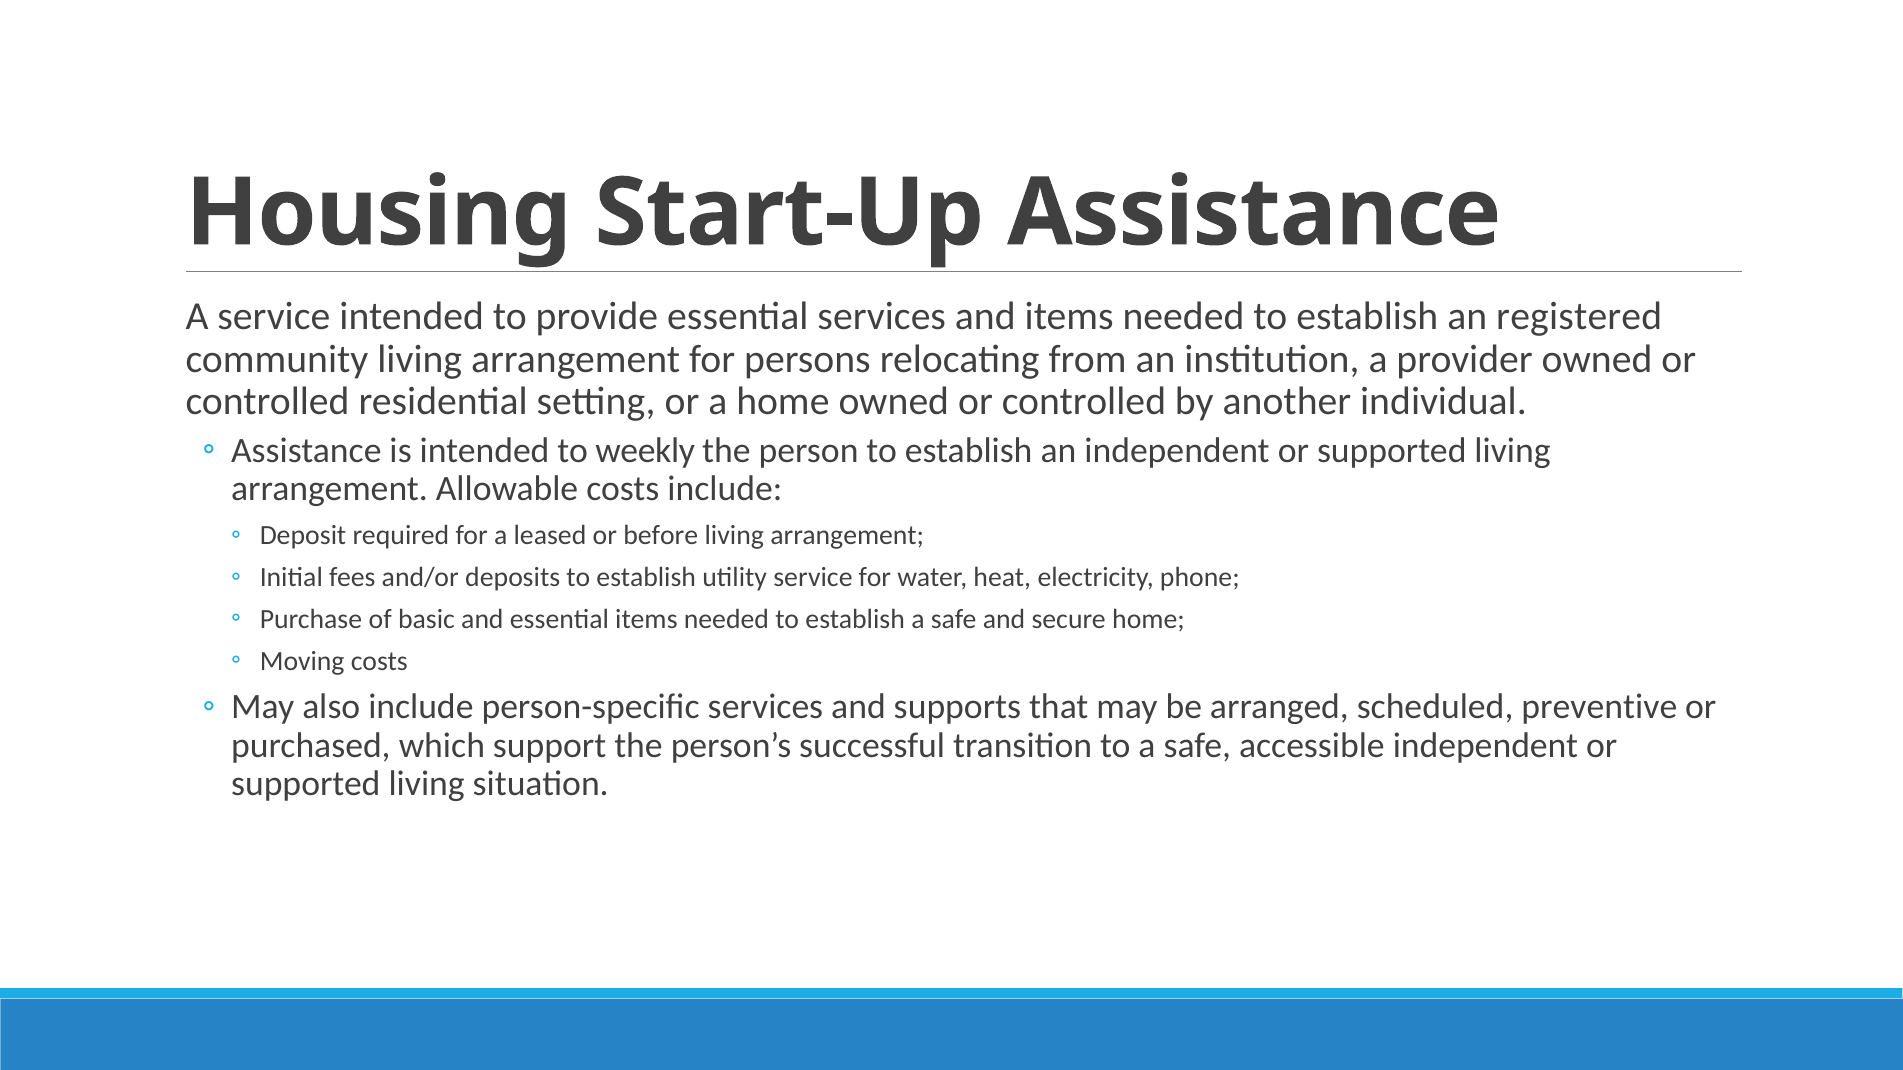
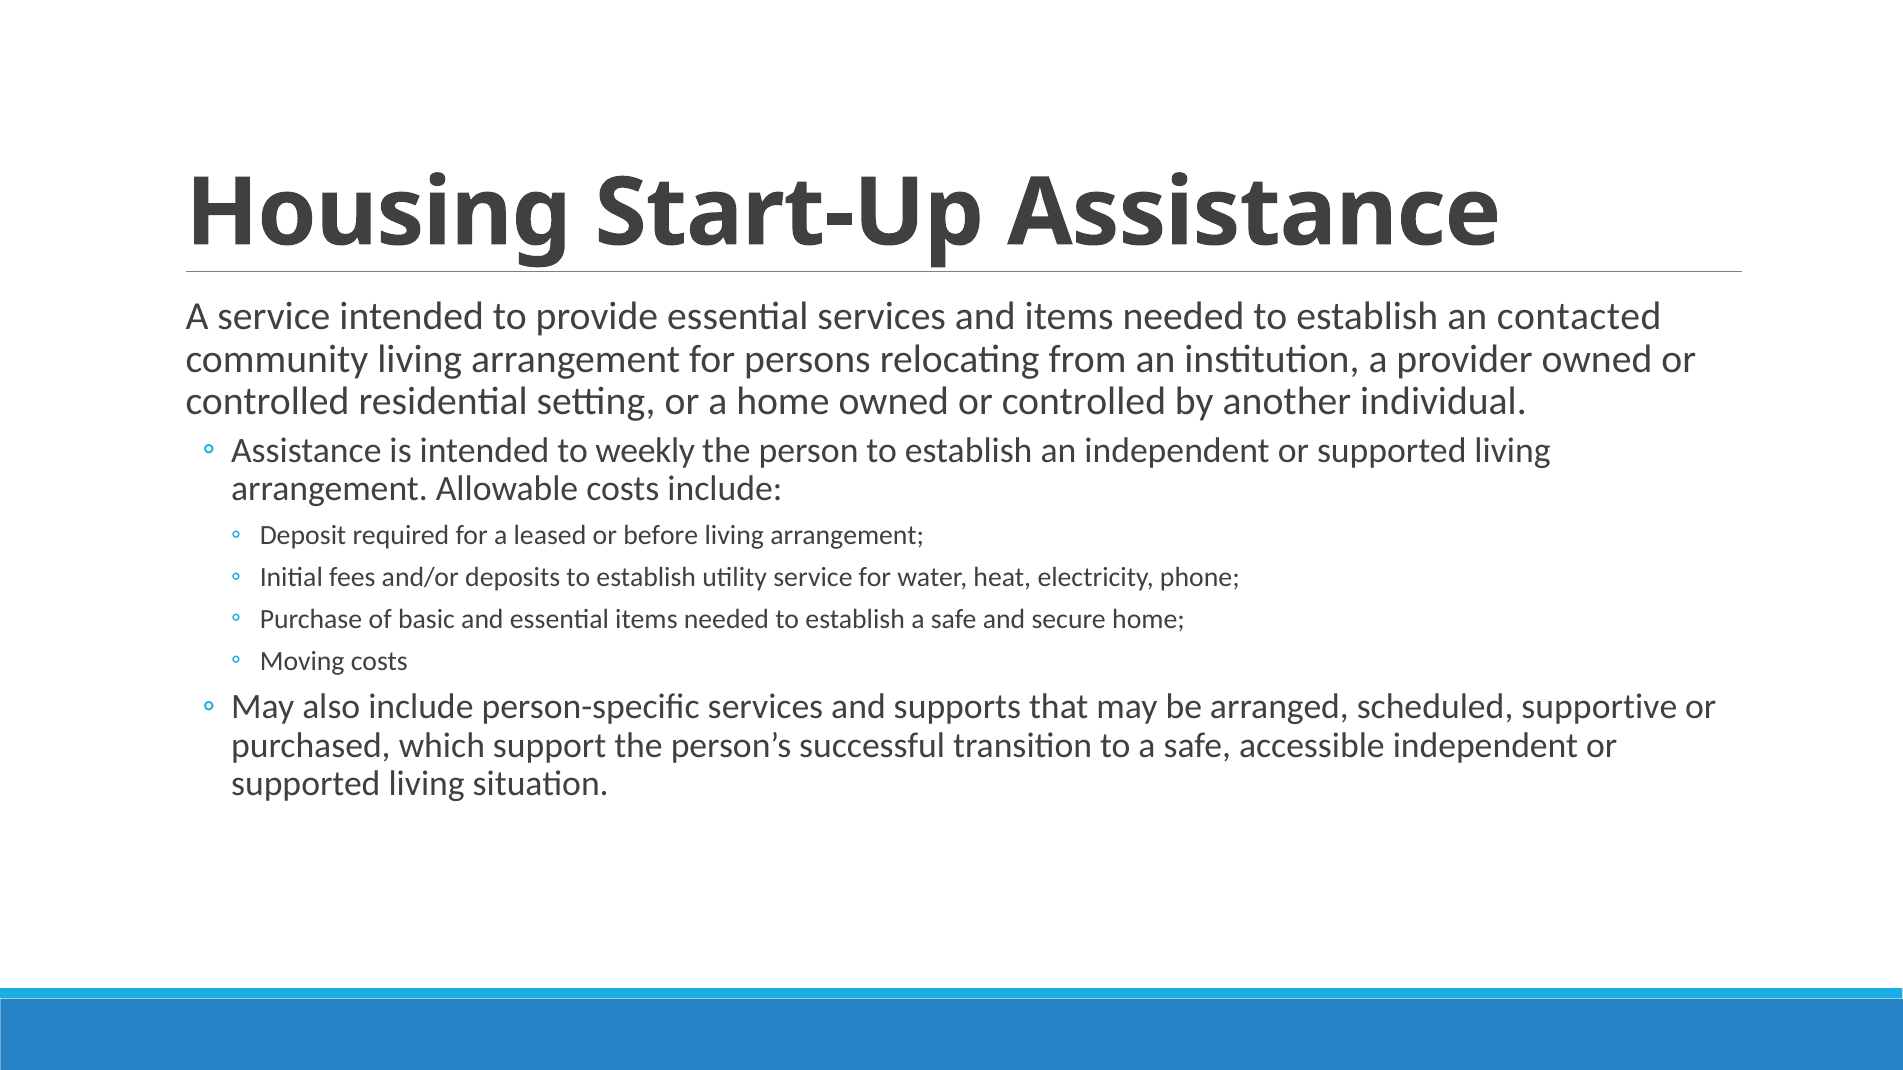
registered: registered -> contacted (1579, 316)
preventive: preventive -> supportive (1599, 707)
